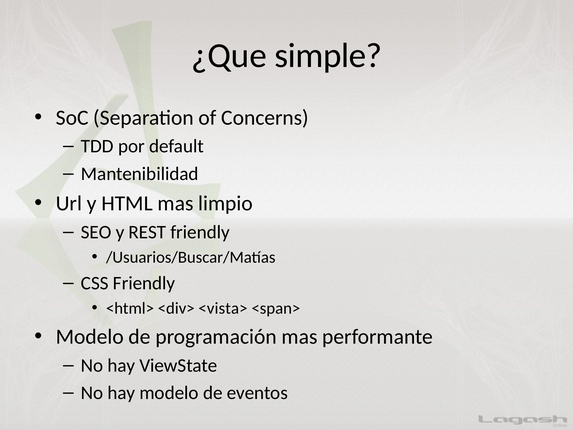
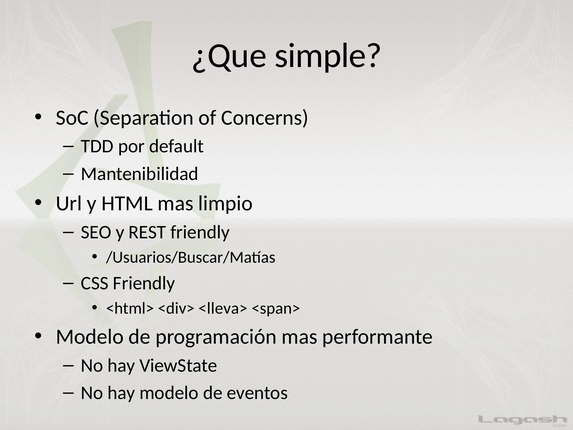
<vista>: <vista> -> <lleva> (223, 308)
